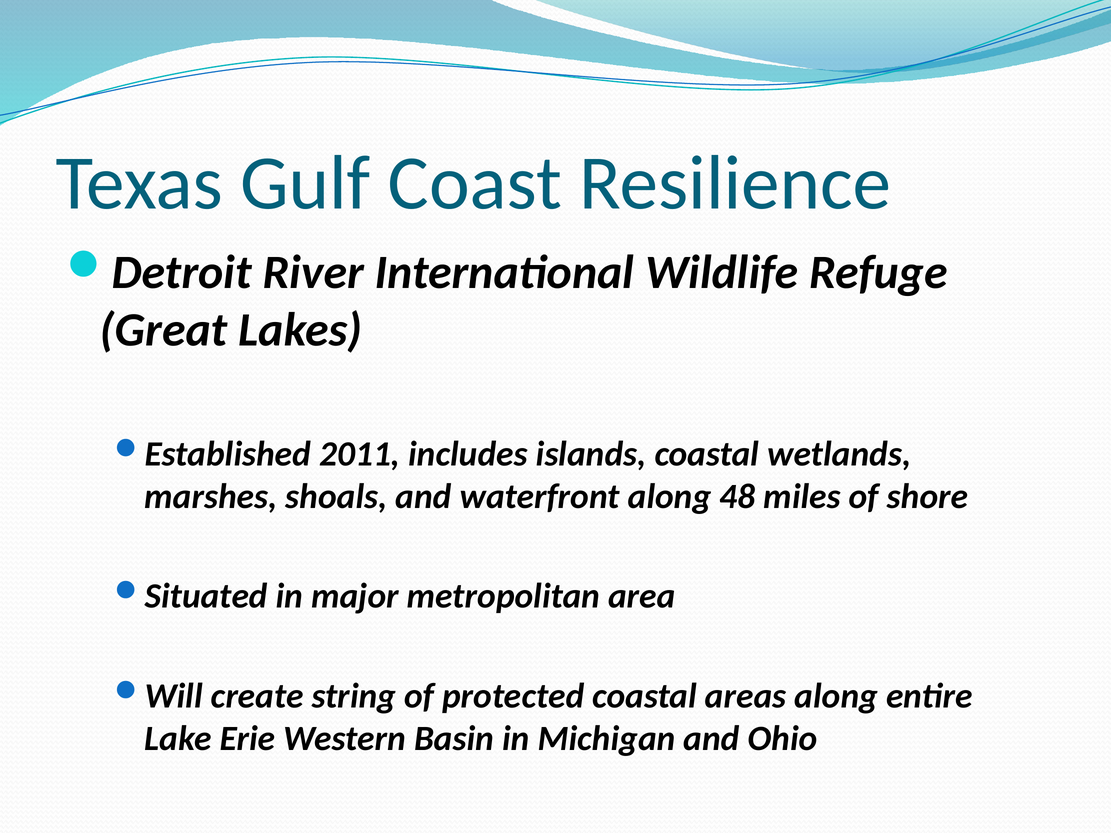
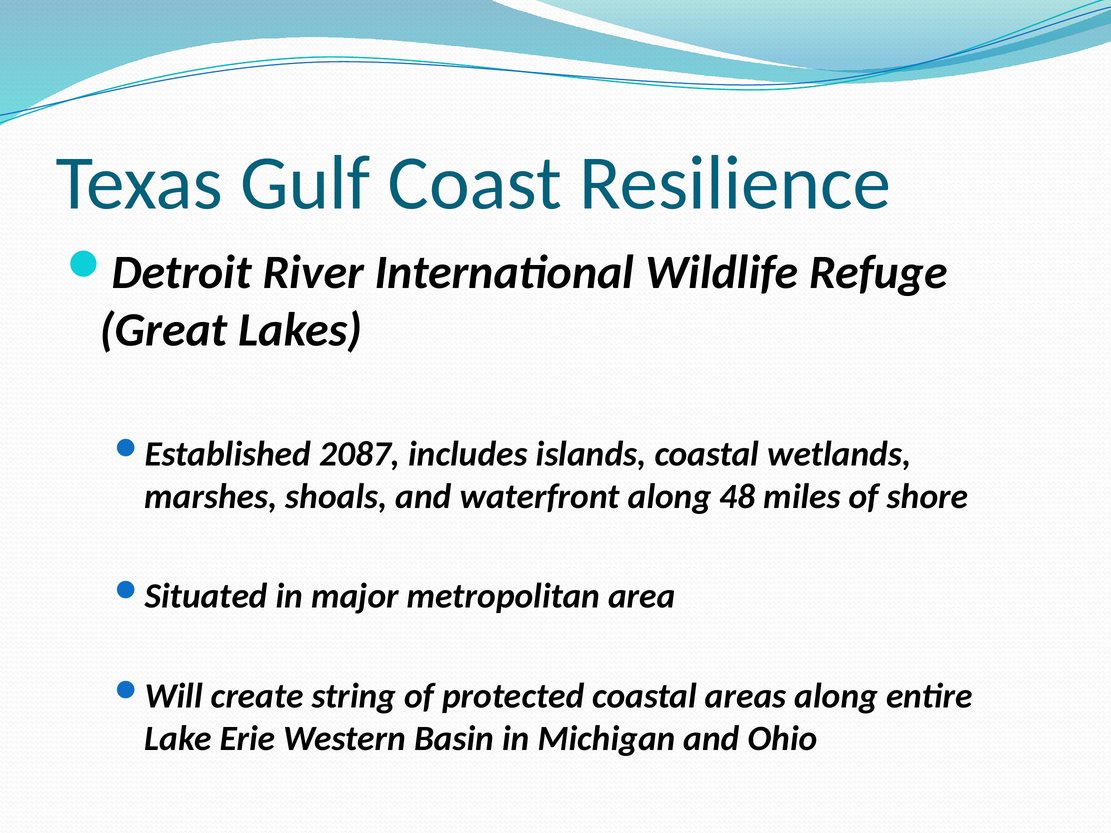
2011: 2011 -> 2087 (360, 454)
